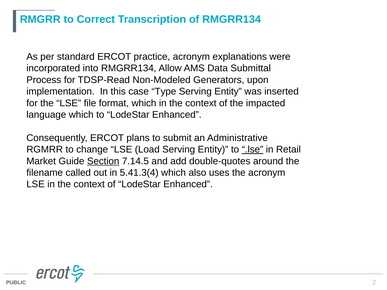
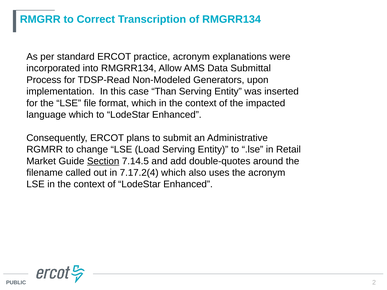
Type: Type -> Than (164, 92)
.lse underline: present -> none (253, 150)
5.41.3(4: 5.41.3(4 -> 7.17.2(4 (139, 173)
